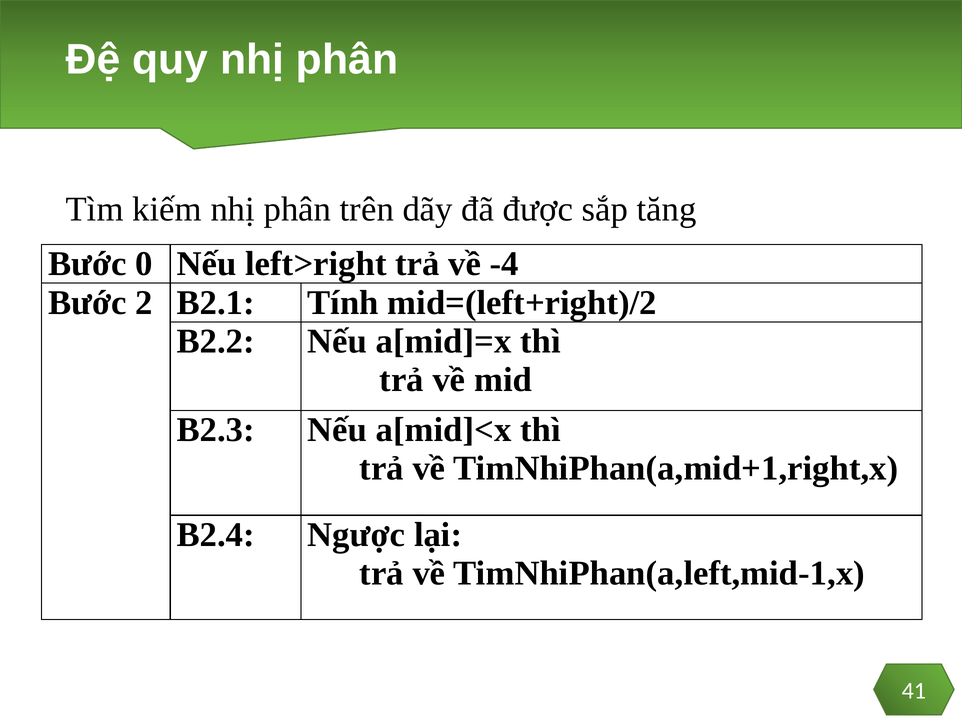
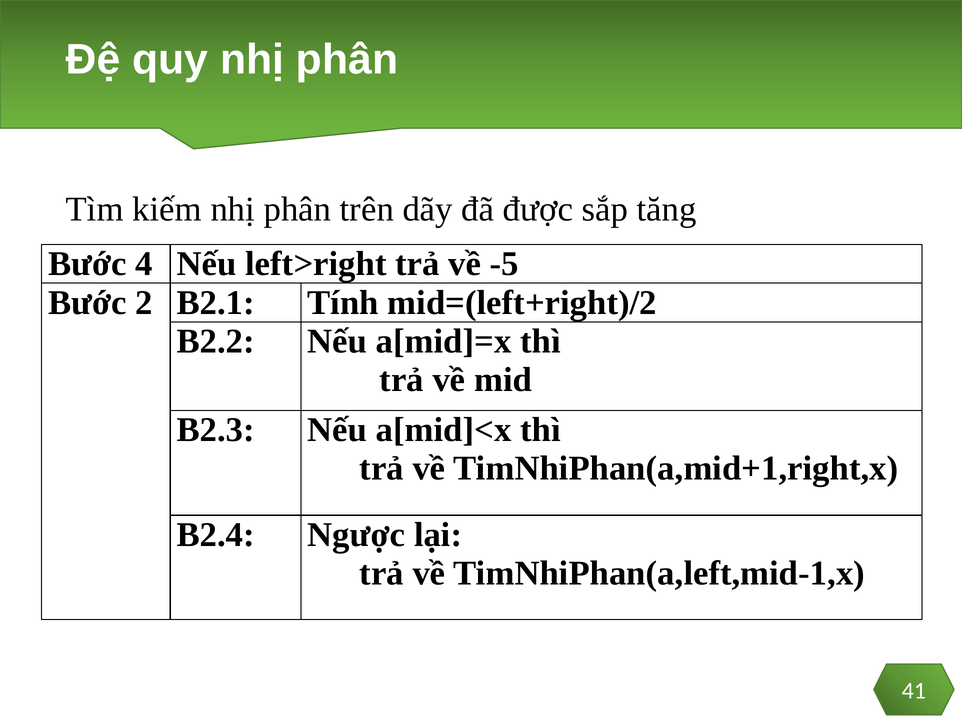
0: 0 -> 4 (144, 264)
-4: -4 -> -5 (504, 264)
